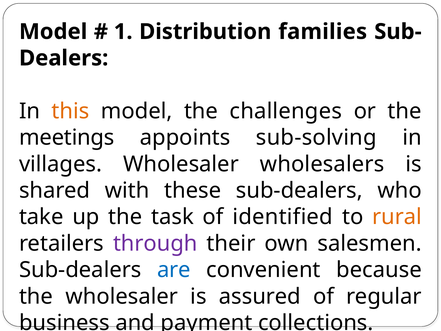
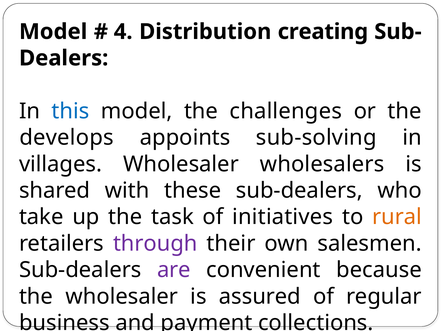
1: 1 -> 4 (123, 32)
families: families -> creating (323, 32)
this colour: orange -> blue (71, 111)
meetings: meetings -> develops (67, 137)
identified: identified -> initiatives (283, 217)
are colour: blue -> purple (174, 270)
